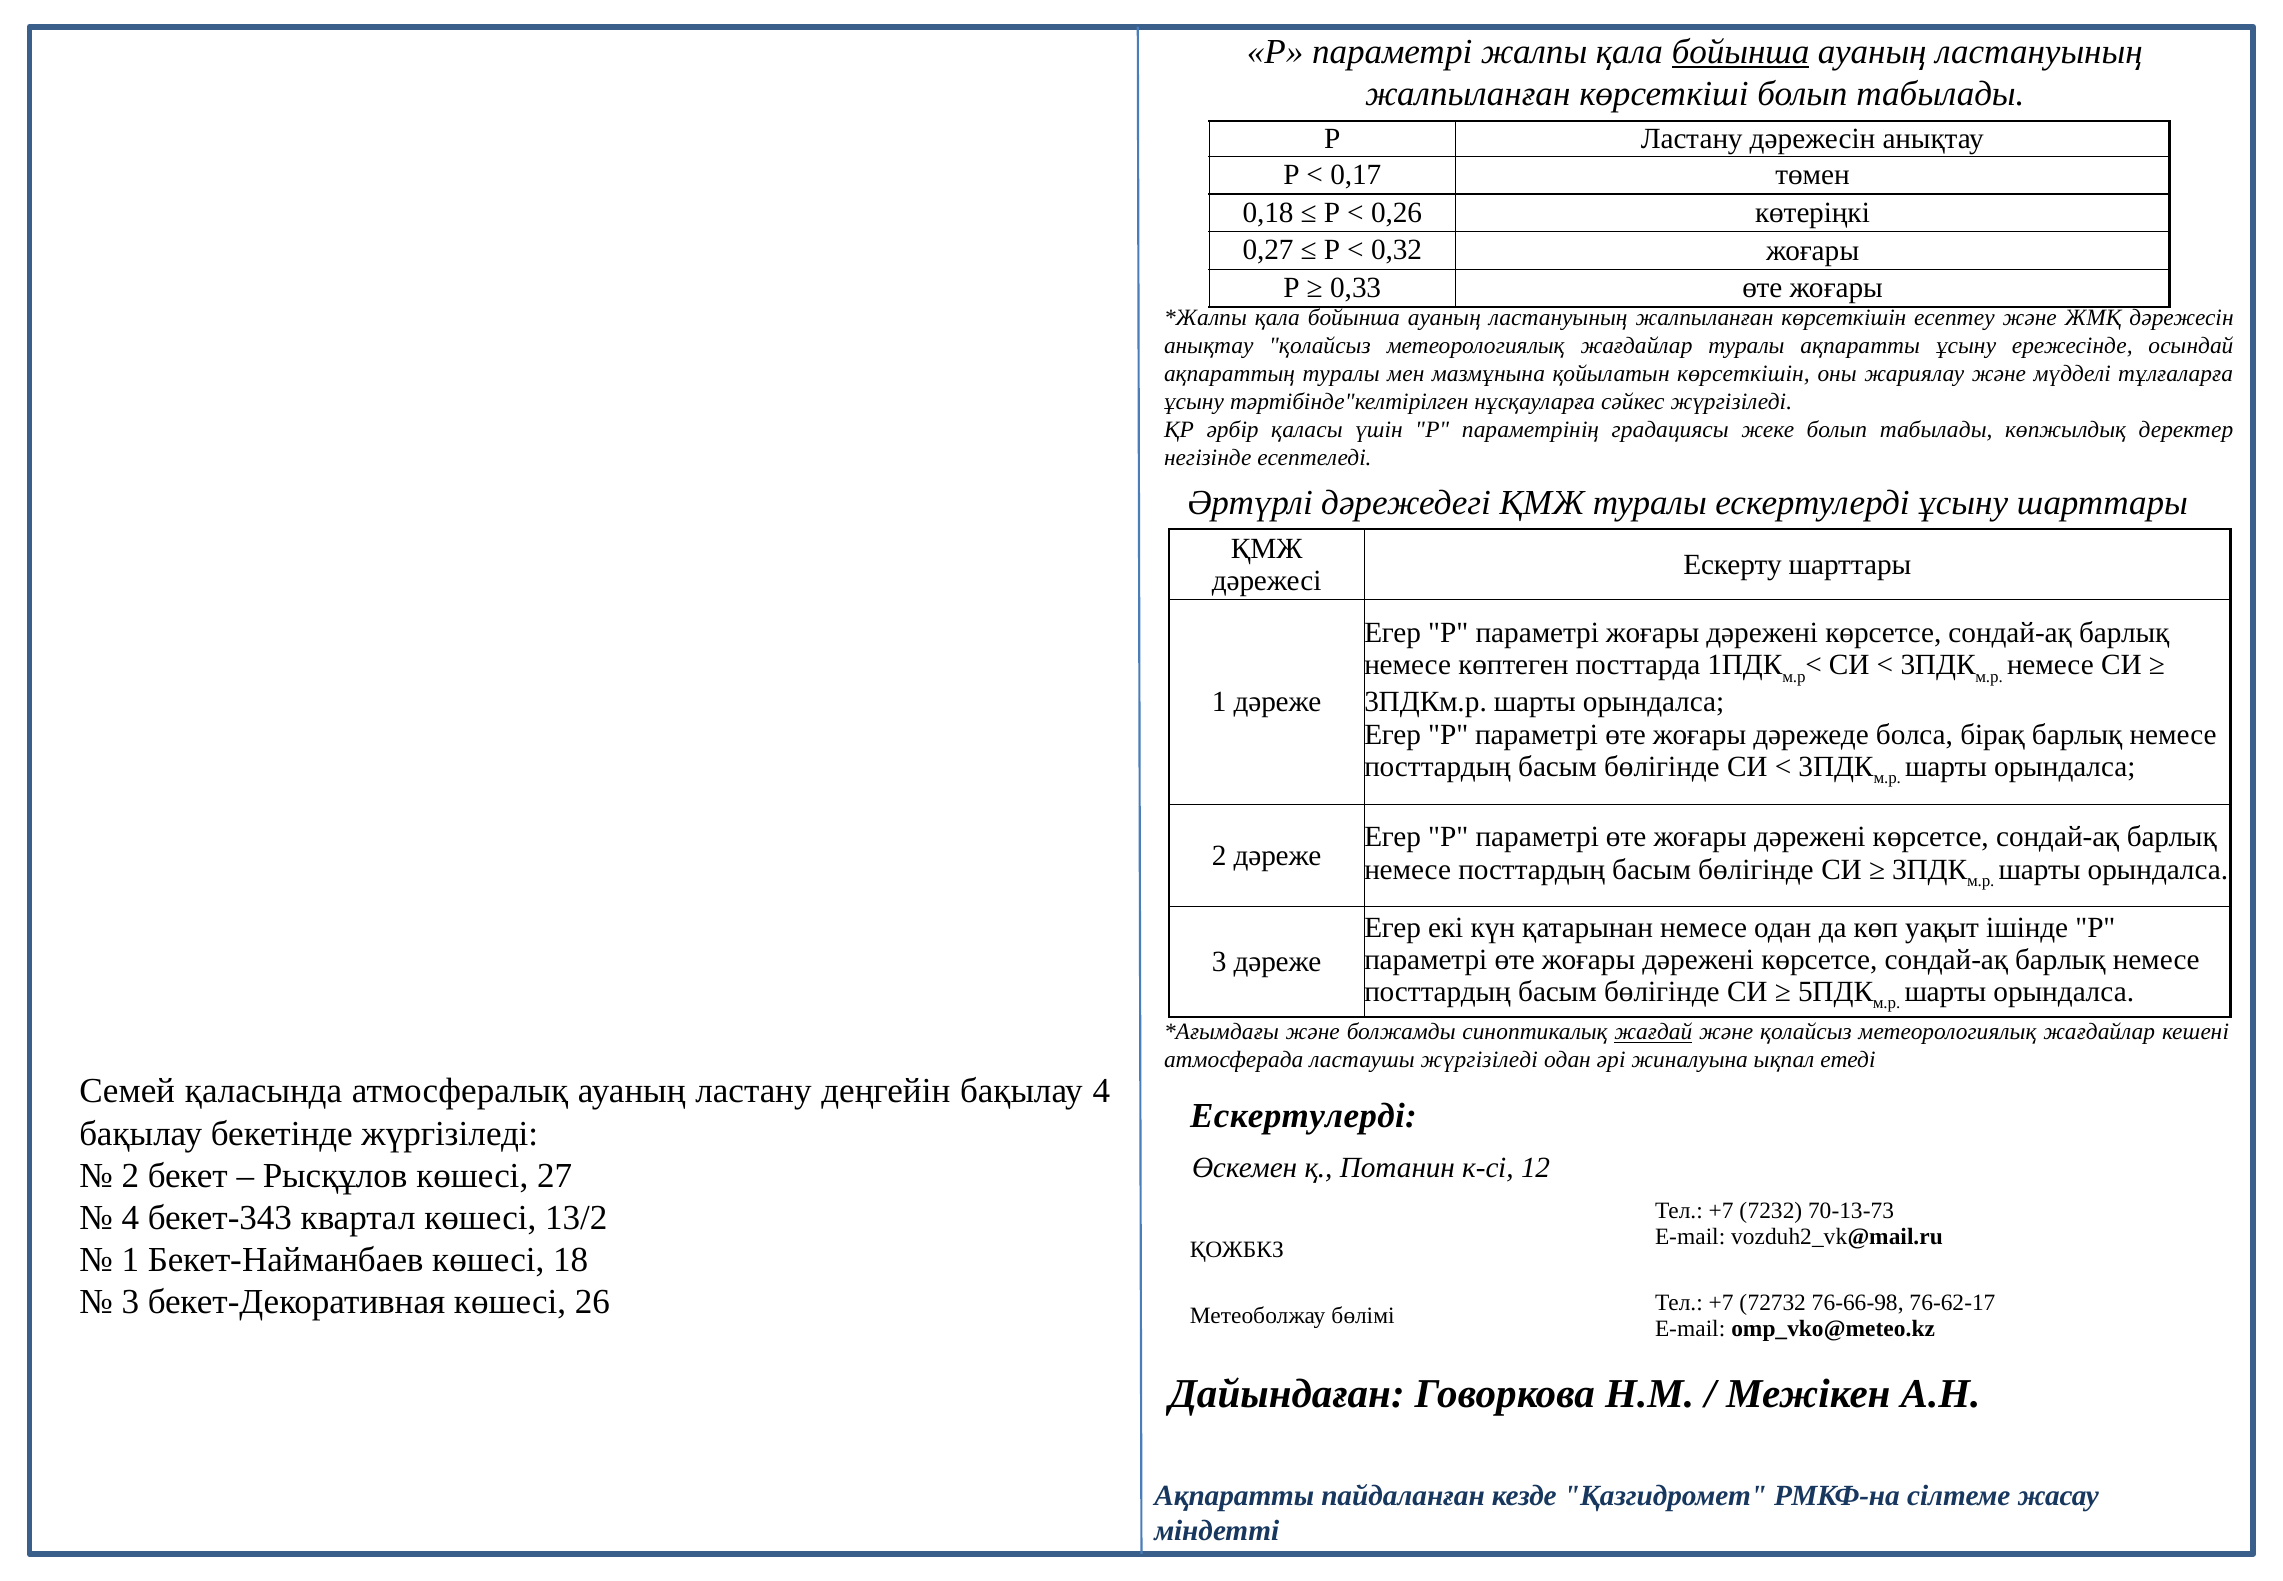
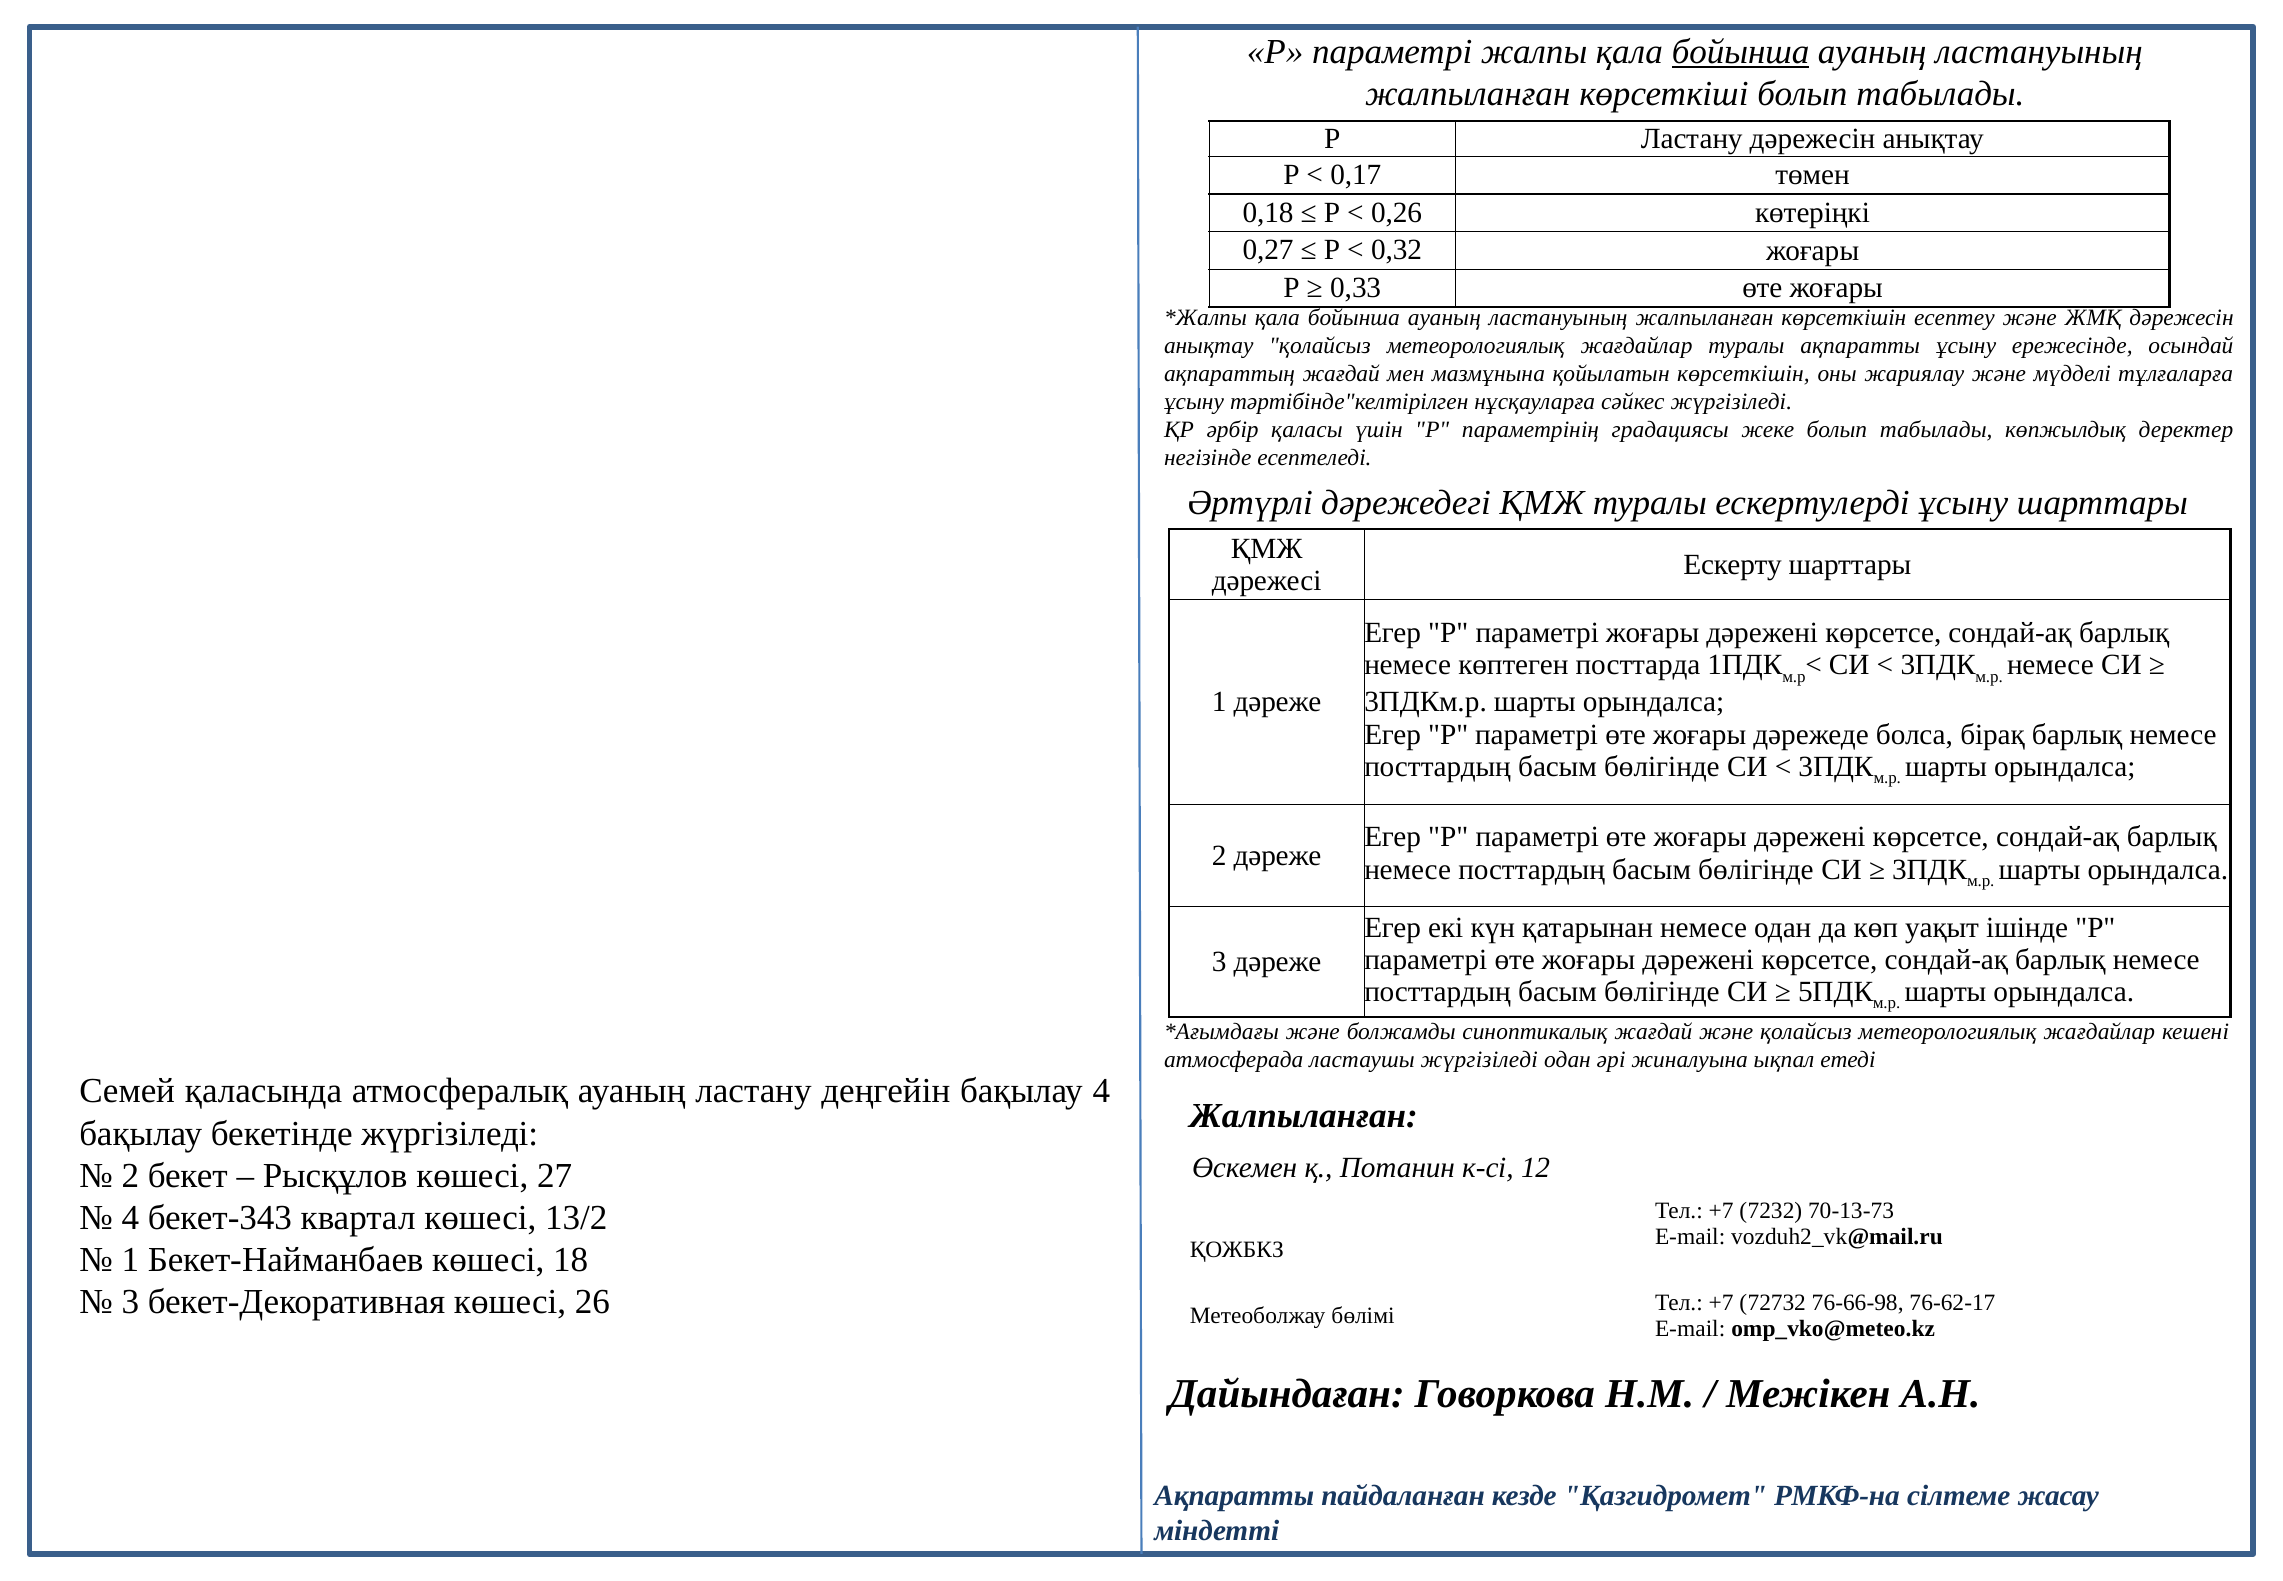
ақпараттың туралы: туралы -> жағдай (1341, 374)
жағдай underline: present -> none (1653, 1032)
Ескертулерді: Ескертулерді -> Жалпыланған (1304, 1115)
